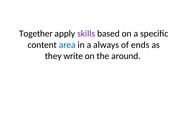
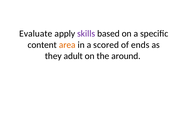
Together: Together -> Evaluate (36, 33)
area colour: blue -> orange (67, 45)
always: always -> scored (106, 45)
write: write -> adult (73, 56)
